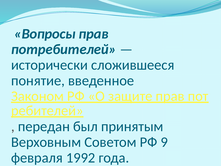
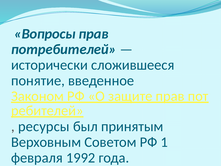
передан: передан -> ресурсы (44, 126)
9: 9 -> 1 (164, 142)
